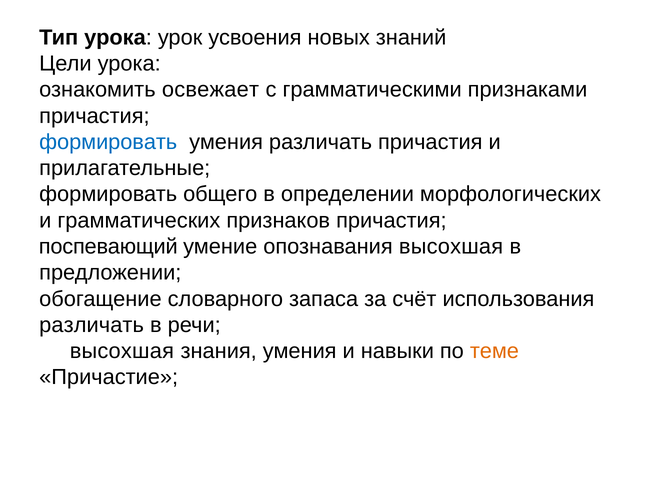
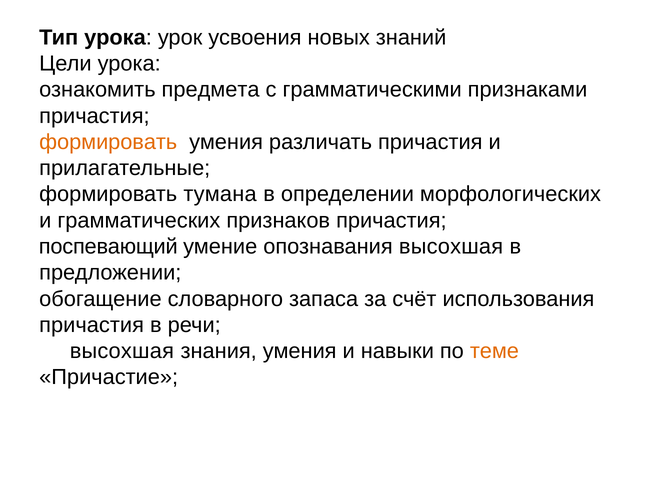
освежает: освежает -> предмета (211, 90)
формировать colour: blue -> orange (108, 142)
общего: общего -> тумана (220, 194)
различать: различать -> причастия (92, 325)
